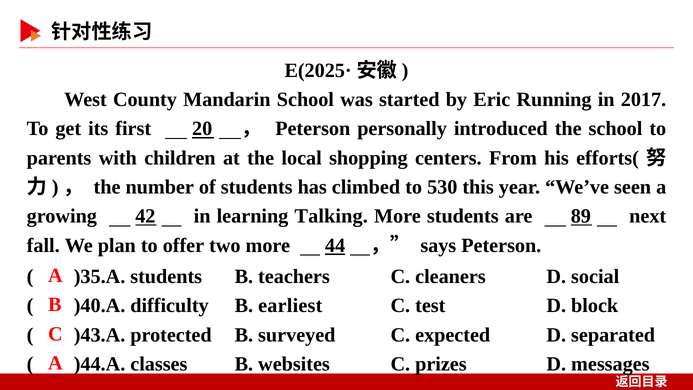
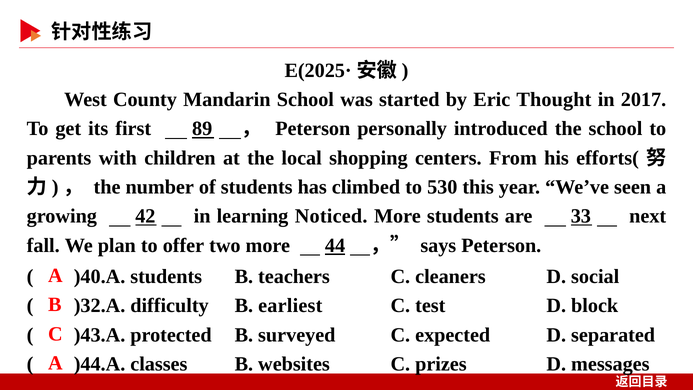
Running: Running -> Thought (554, 100)
20: 20 -> 89 (202, 129)
Talking: Talking -> Noticed (331, 216)
89: 89 -> 33 (581, 216)
)35.A: )35.A -> )40.A (100, 277)
)40.A: )40.A -> )32.A (100, 306)
